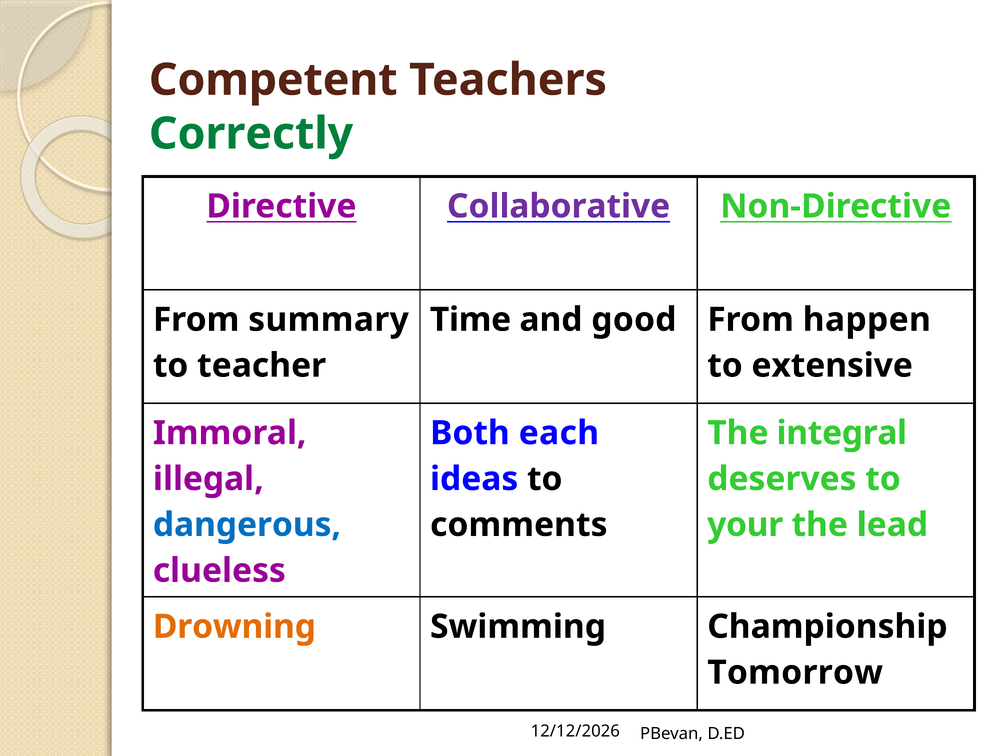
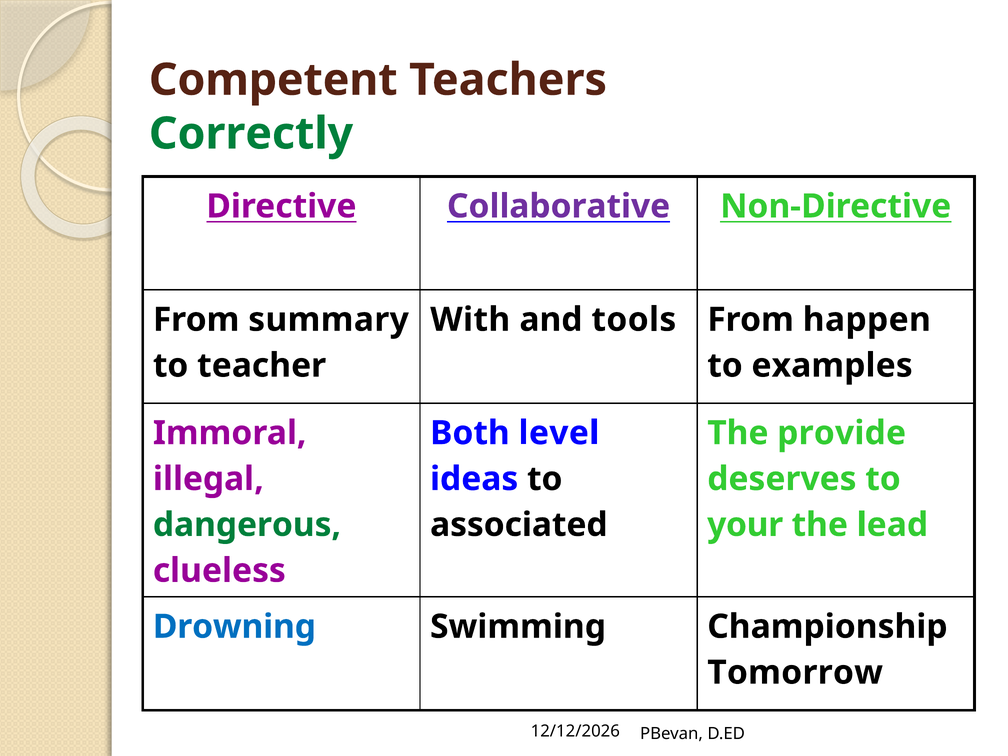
Time: Time -> With (470, 320)
good: good -> tools (634, 320)
extensive: extensive -> examples (832, 366)
each: each -> level (559, 433)
integral: integral -> provide (842, 433)
dangerous colour: blue -> green (247, 525)
comments: comments -> associated (519, 525)
Drowning colour: orange -> blue (234, 627)
